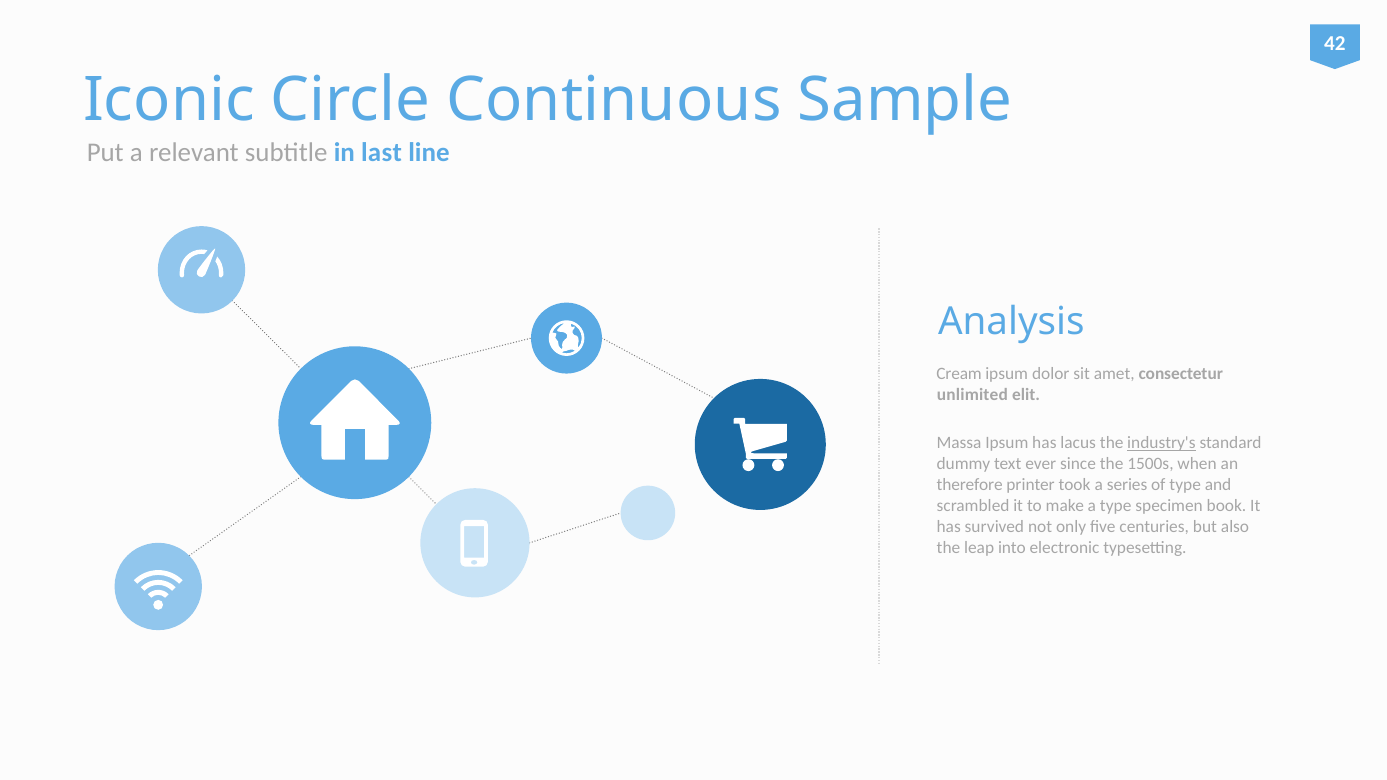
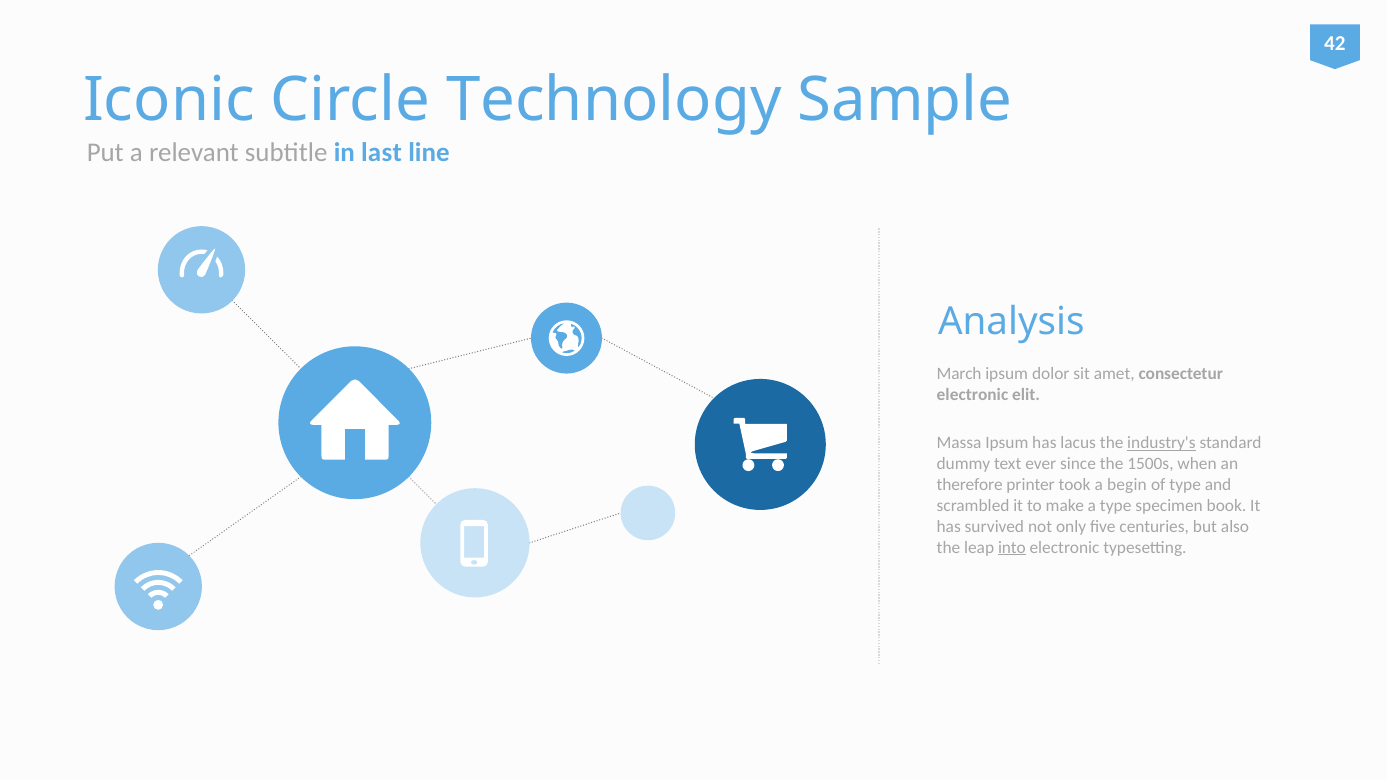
Continuous: Continuous -> Technology (614, 101)
Cream: Cream -> March (959, 374)
unlimited: unlimited -> electronic (972, 395)
series: series -> begin (1127, 485)
into underline: none -> present (1012, 548)
